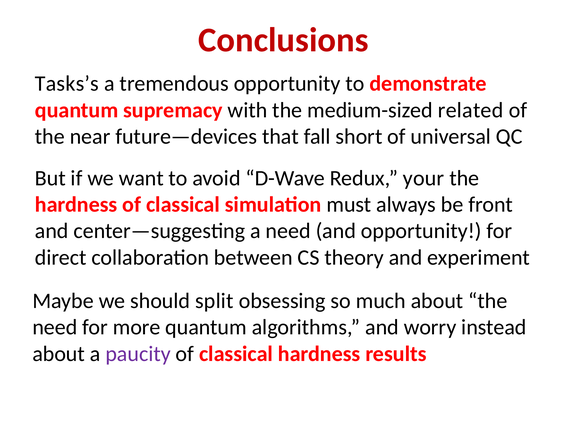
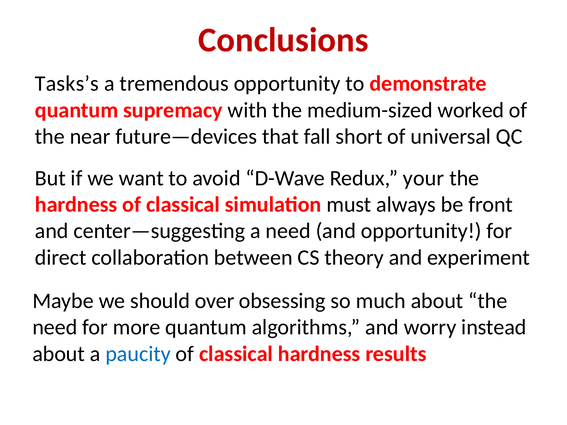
related: related -> worked (471, 110)
split: split -> over (215, 301)
paucity colour: purple -> blue (138, 354)
